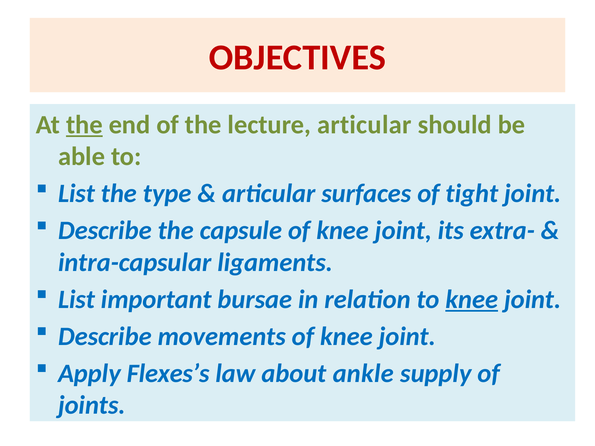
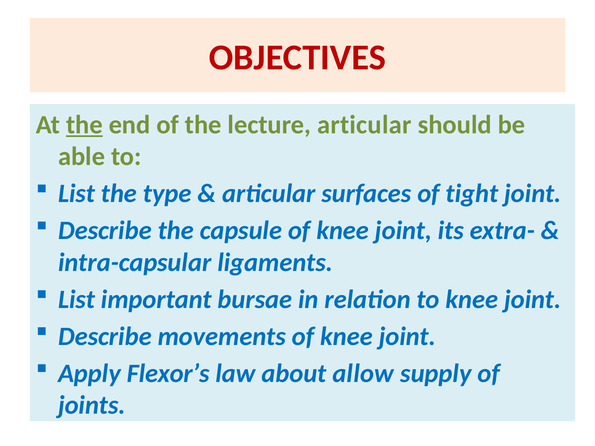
knee underline: present -> none (472, 300)
Flexes’s: Flexes’s -> Flexor’s (168, 374)
ankle: ankle -> allow (363, 374)
